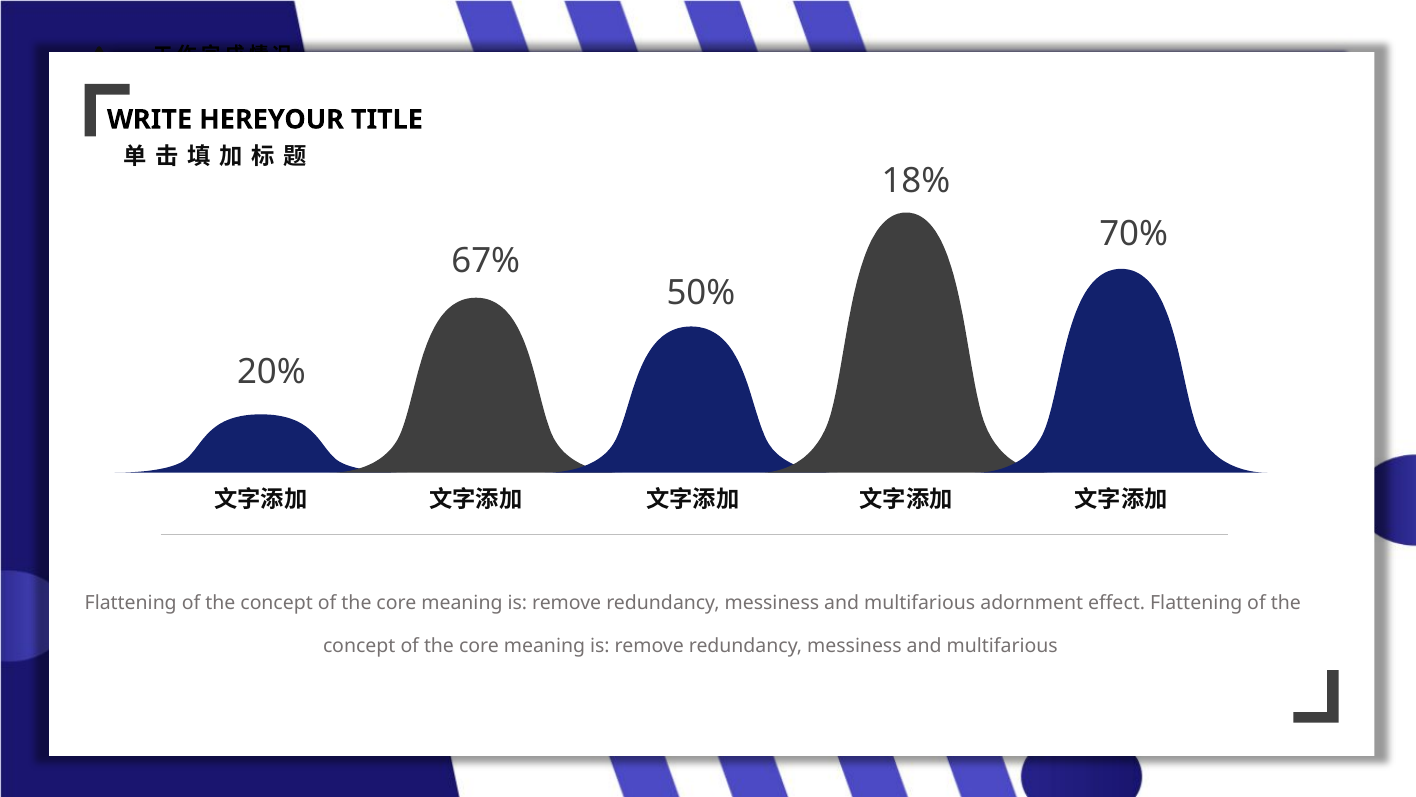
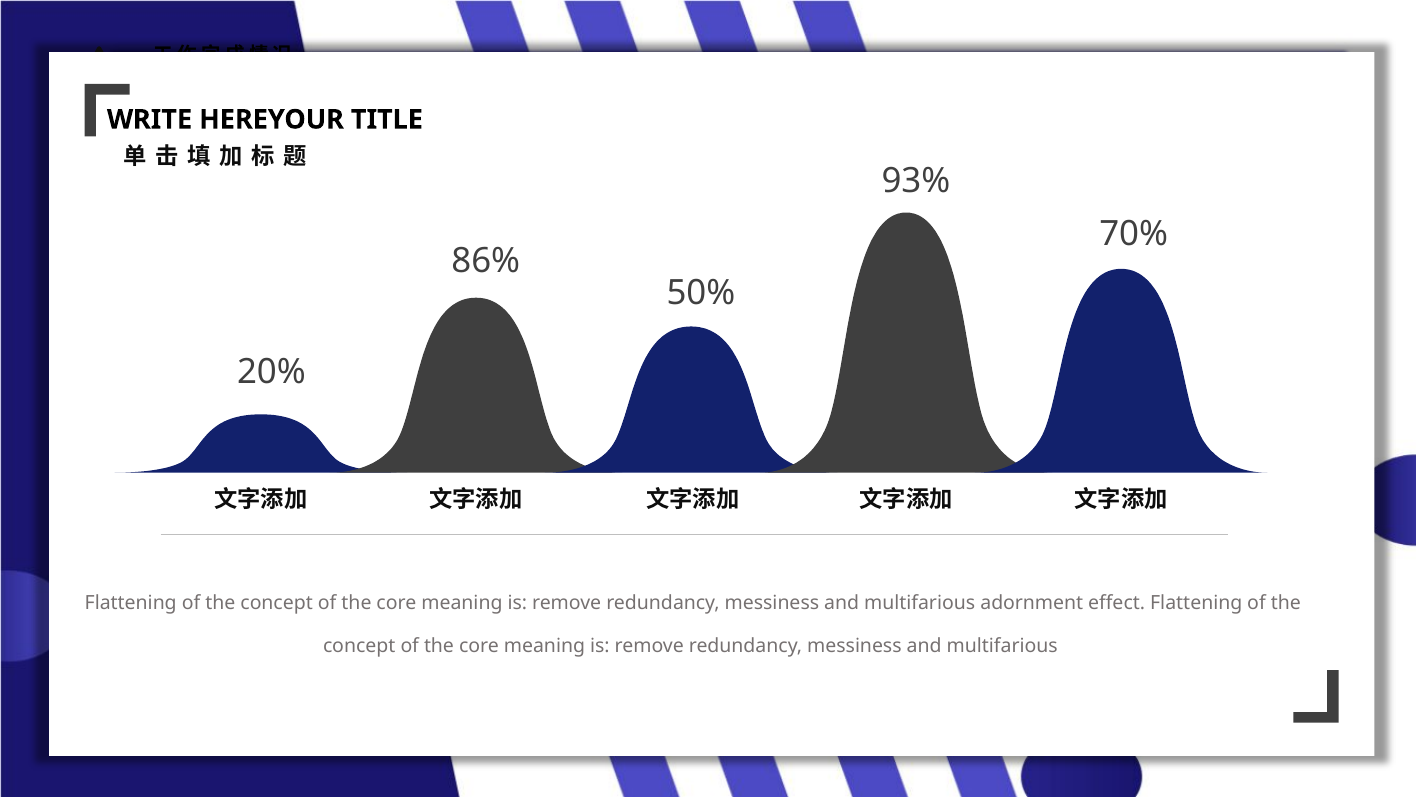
18%: 18% -> 93% (916, 181)
67%: 67% -> 86% (486, 261)
